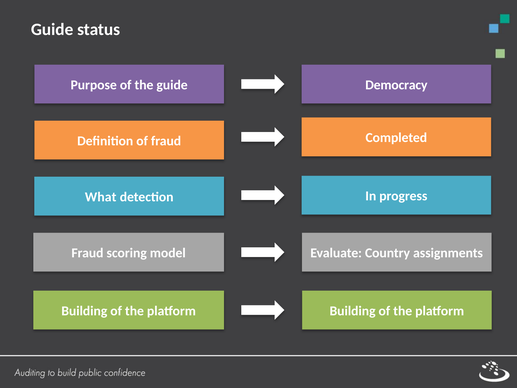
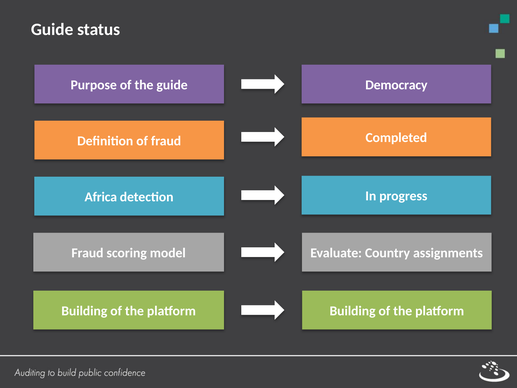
What: What -> Africa (101, 197)
